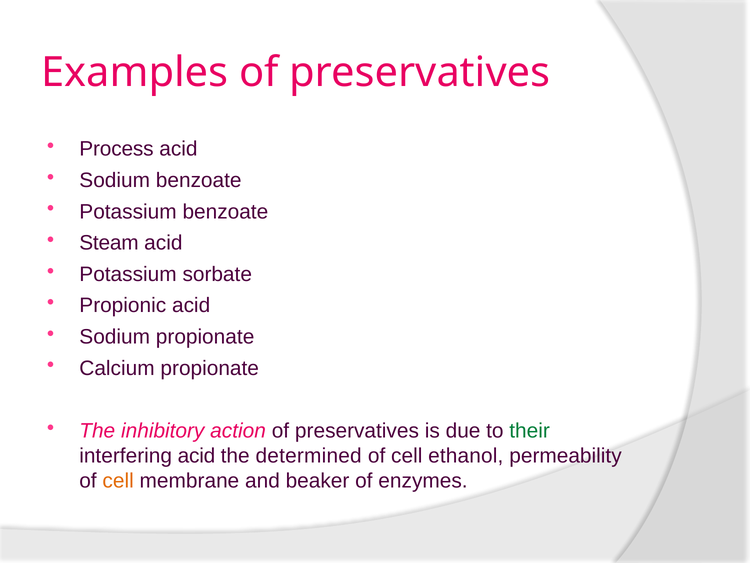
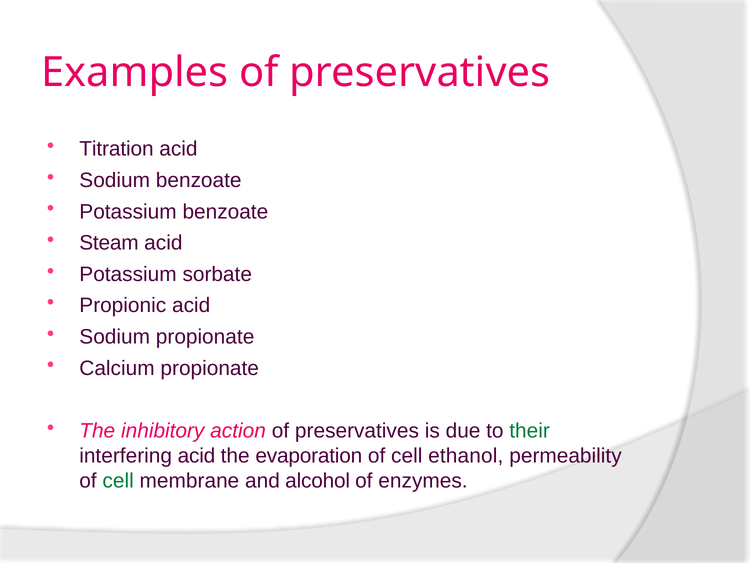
Process: Process -> Titration (116, 149)
determined: determined -> evaporation (309, 455)
cell colour: orange -> green (118, 480)
beaker: beaker -> alcohol (318, 480)
